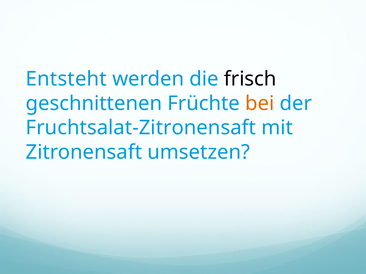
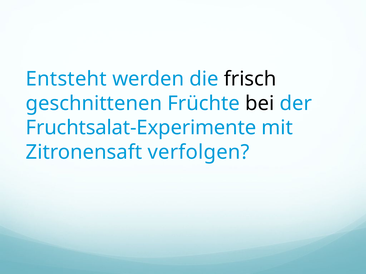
bei colour: orange -> black (260, 104)
Fruchtsalat-Zitronensaft: Fruchtsalat-Zitronensaft -> Fruchtsalat-Experimente (141, 128)
umsetzen: umsetzen -> verfolgen (199, 152)
